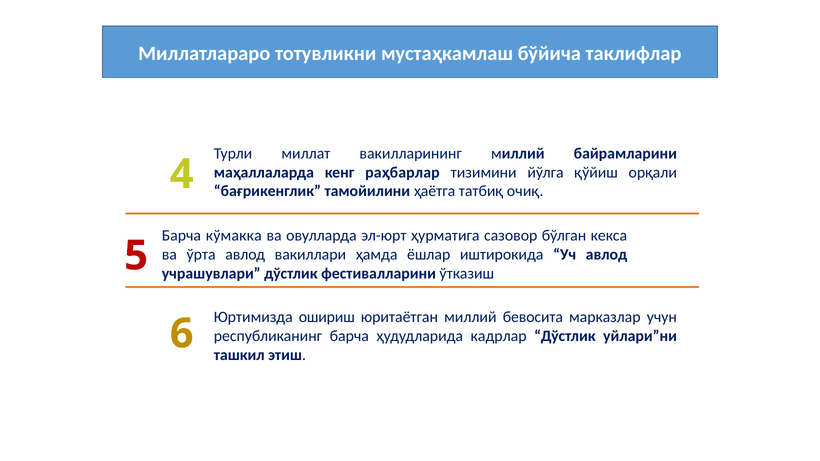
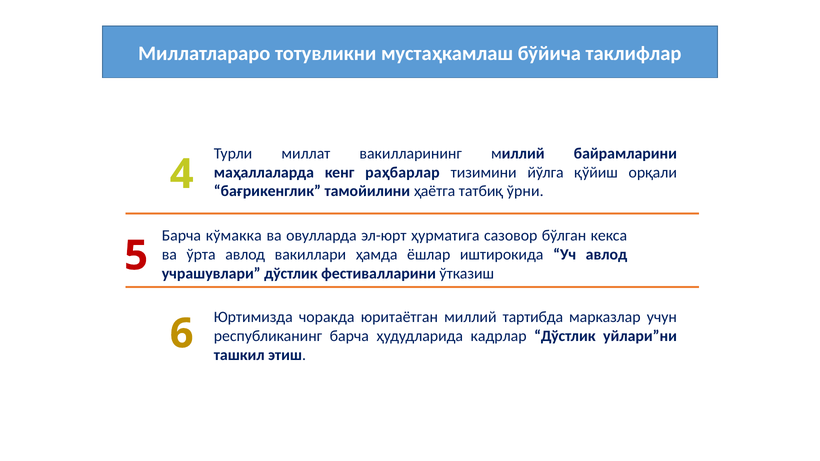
очиқ: очиқ -> ўрни (525, 191)
ошириш: ошириш -> чоракда (327, 317)
бевосита: бевосита -> тартибда (533, 317)
